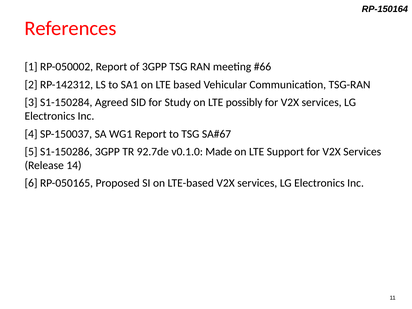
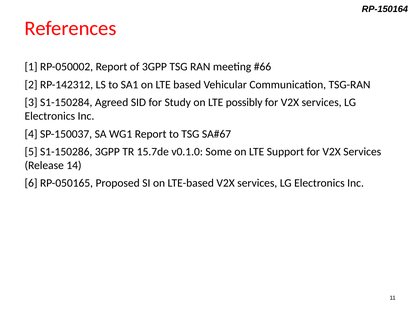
92.7de: 92.7de -> 15.7de (153, 152)
Made: Made -> Some (219, 152)
